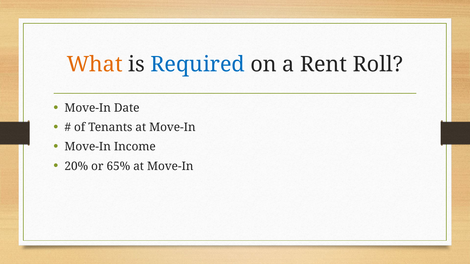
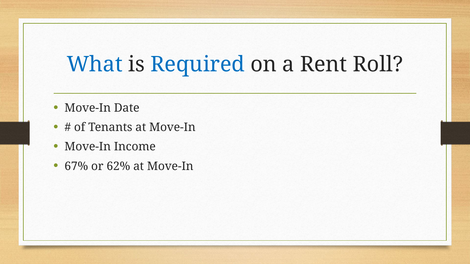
What colour: orange -> blue (95, 64)
20%: 20% -> 67% (76, 166)
65%: 65% -> 62% (118, 166)
